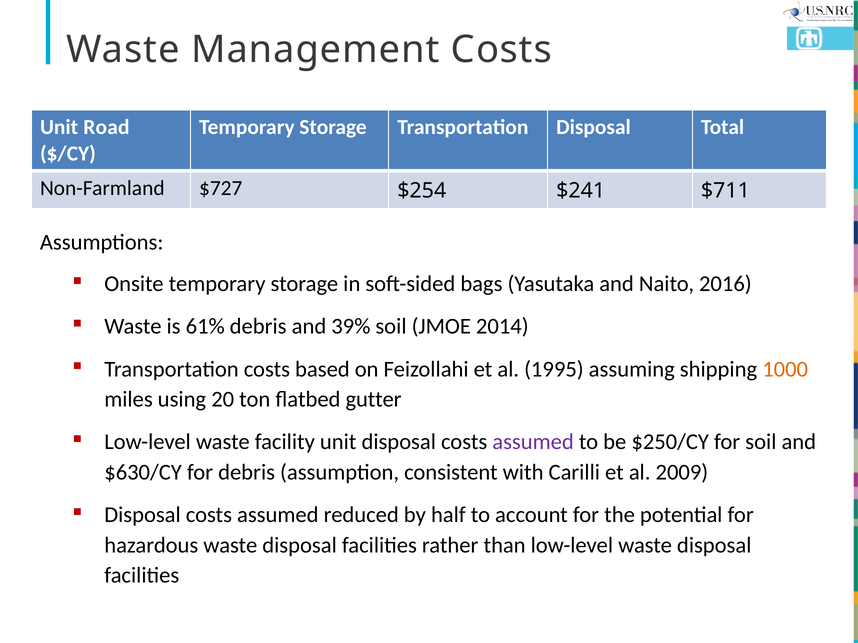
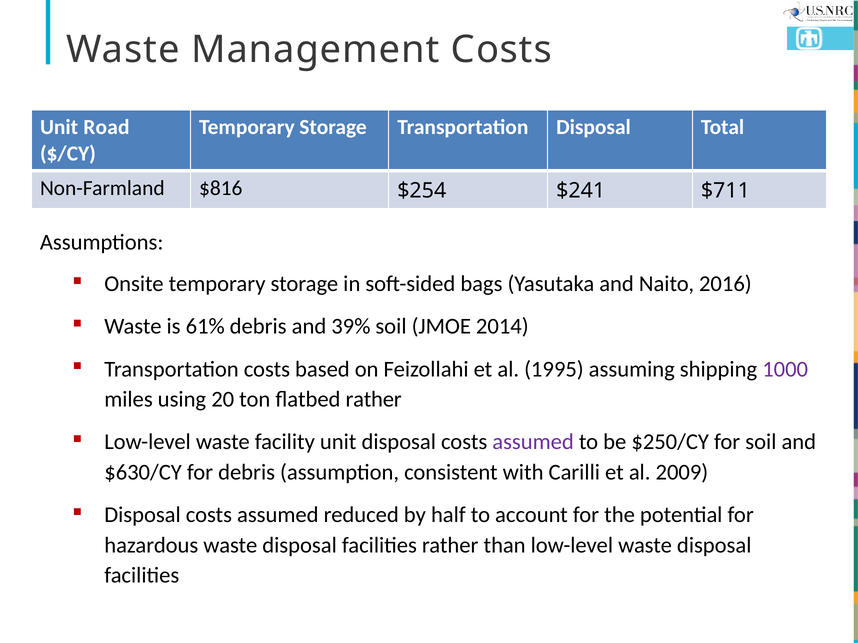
$727: $727 -> $816 (221, 188)
1000 colour: orange -> purple (785, 369)
flatbed gutter: gutter -> rather (374, 400)
